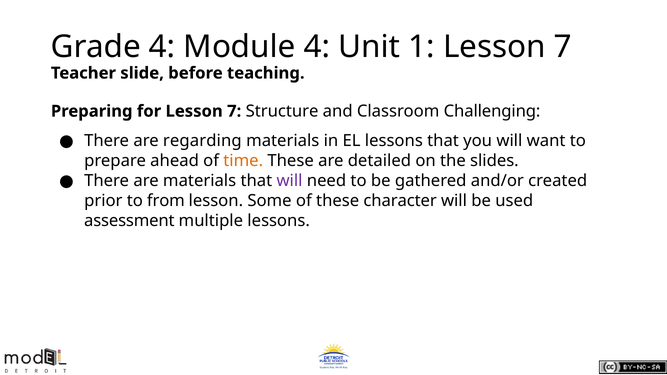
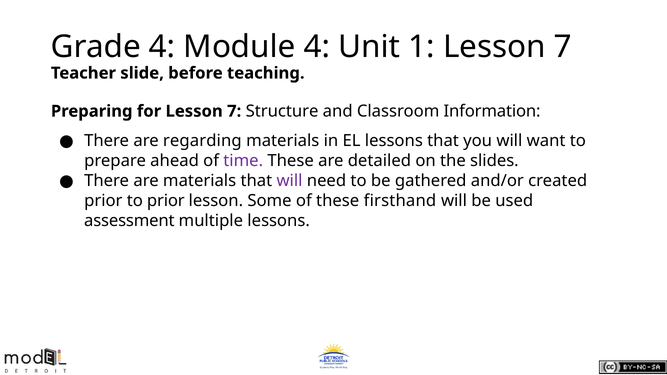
Challenging: Challenging -> Information (492, 111)
time colour: orange -> purple (243, 161)
to from: from -> prior (166, 201)
character: character -> firsthand (400, 201)
